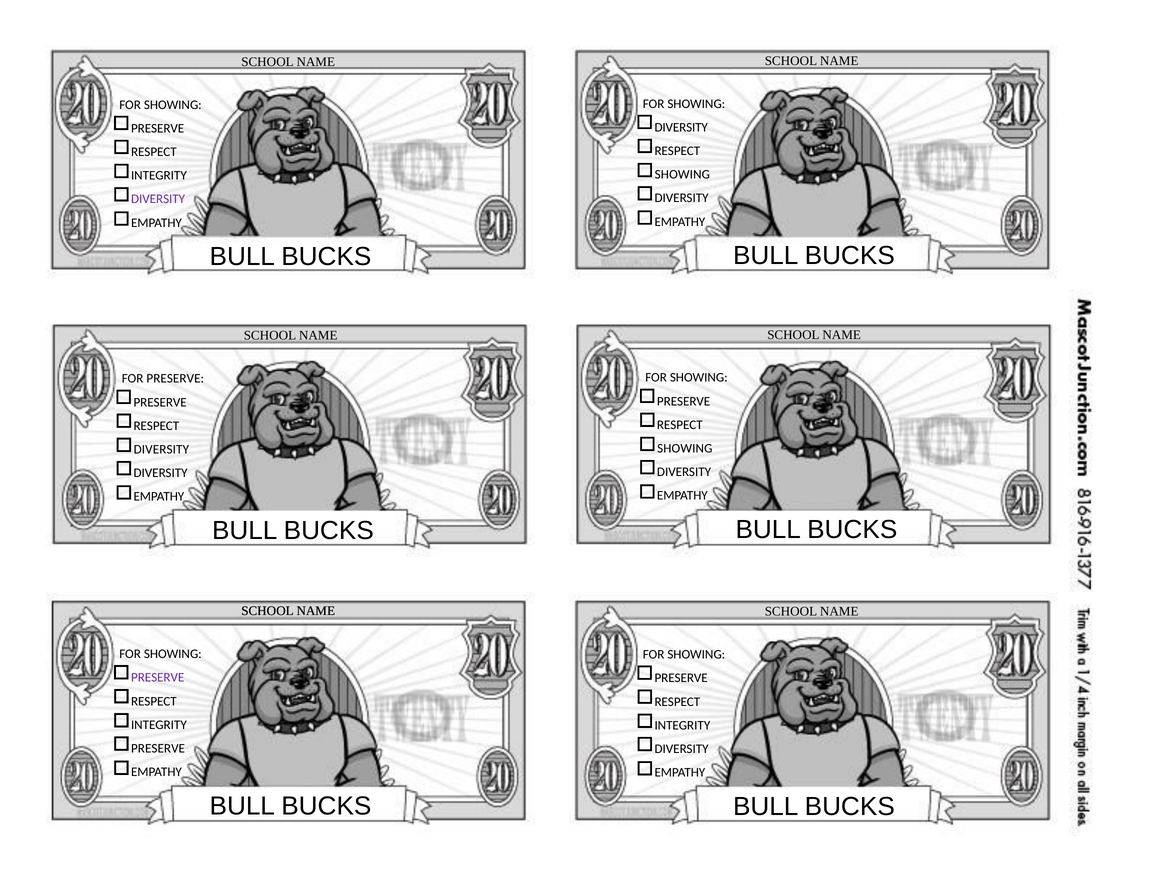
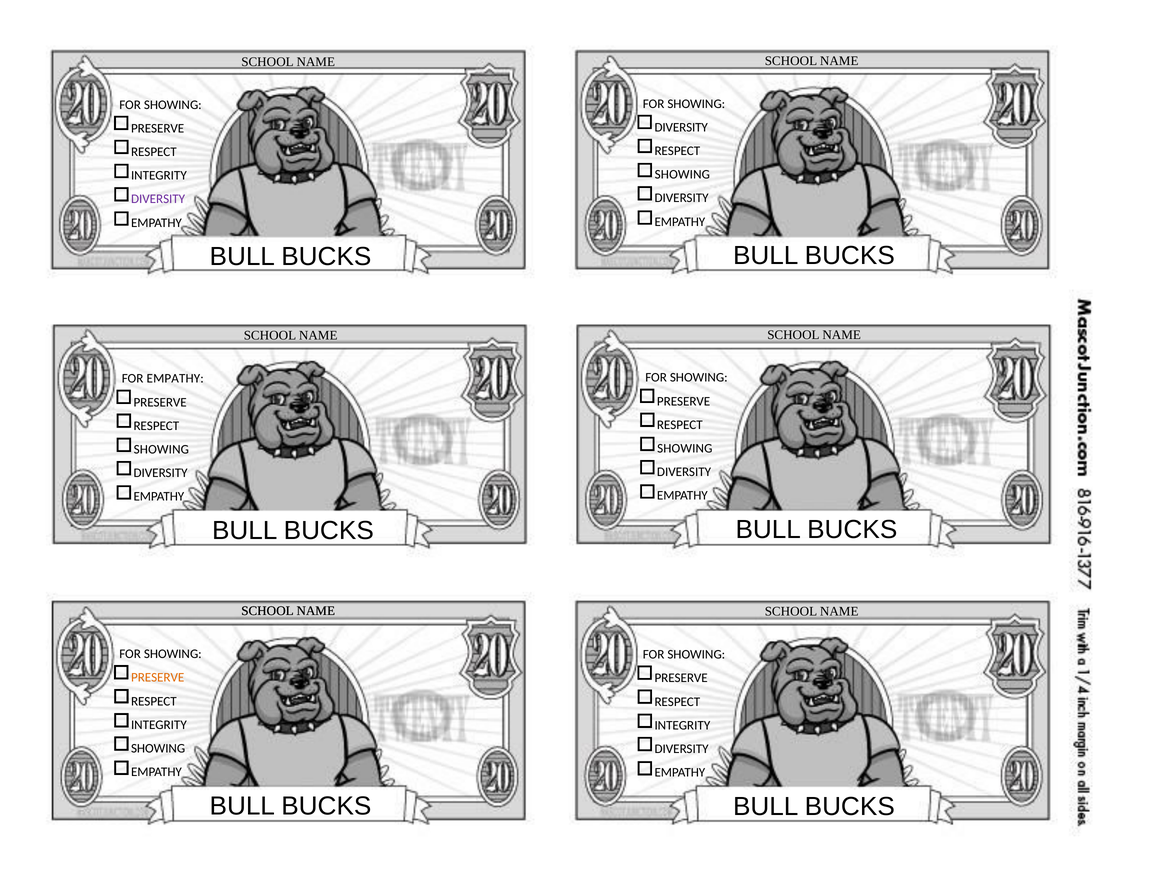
FOR PRESERVE: PRESERVE -> EMPATHY (175, 379)
DIVERSITY: DIVERSITY -> SHOWING (161, 450)
PRESERVE colour: purple -> orange (158, 678)
PRESERVE: PRESERVE -> SHOWING (158, 749)
